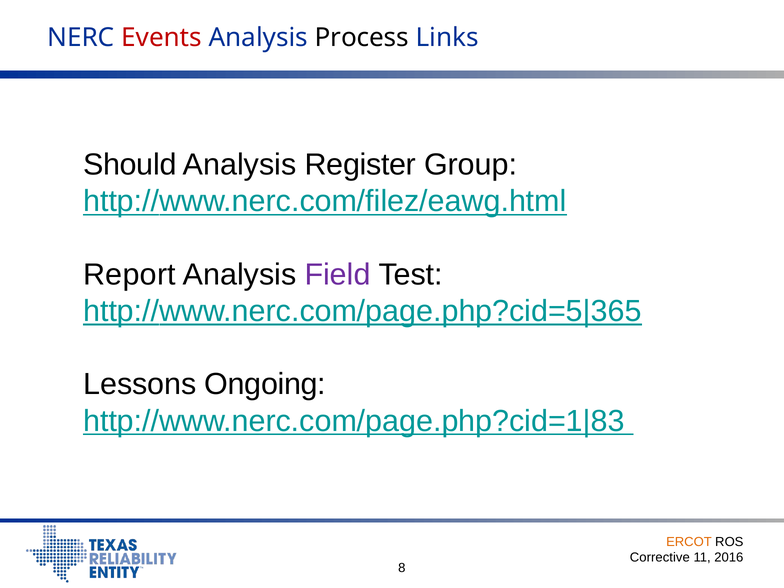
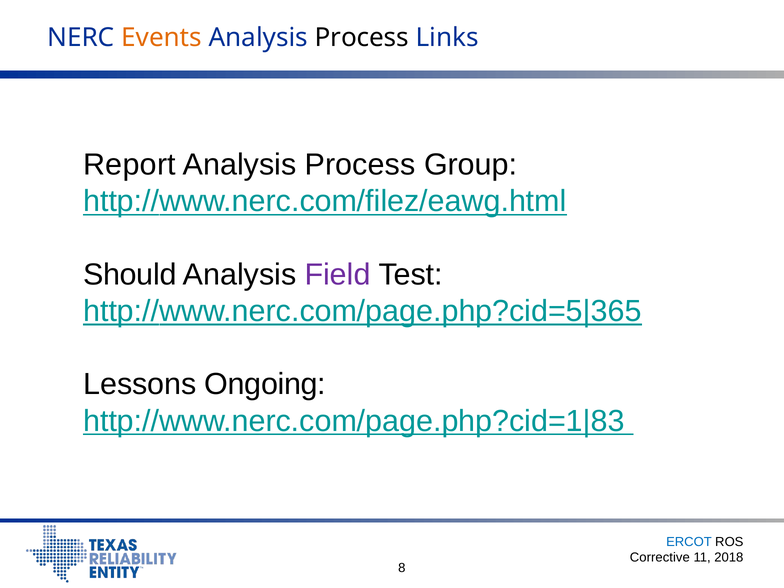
Events colour: red -> orange (162, 38)
Should: Should -> Report (130, 165)
Register: Register -> Process (360, 165)
Report: Report -> Should (130, 275)
ERCOT colour: orange -> blue (689, 542)
2016: 2016 -> 2018 (729, 558)
